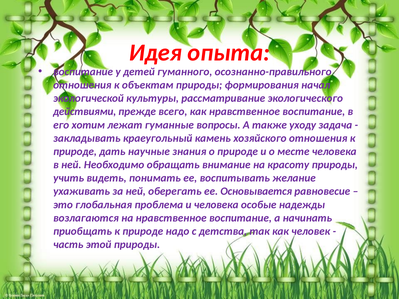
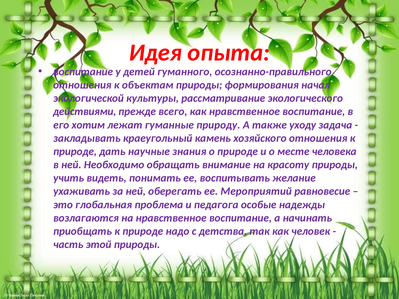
вопросы: вопросы -> природу (218, 125)
Основывается: Основывается -> Мероприятий (256, 191)
и человека: человека -> педагога (216, 205)
